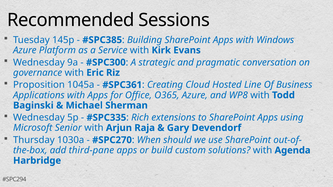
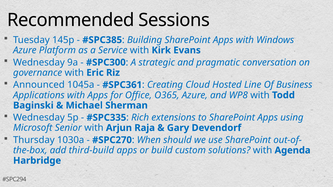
Proposition: Proposition -> Announced (39, 85)
third-pane: third-pane -> third-build (91, 150)
